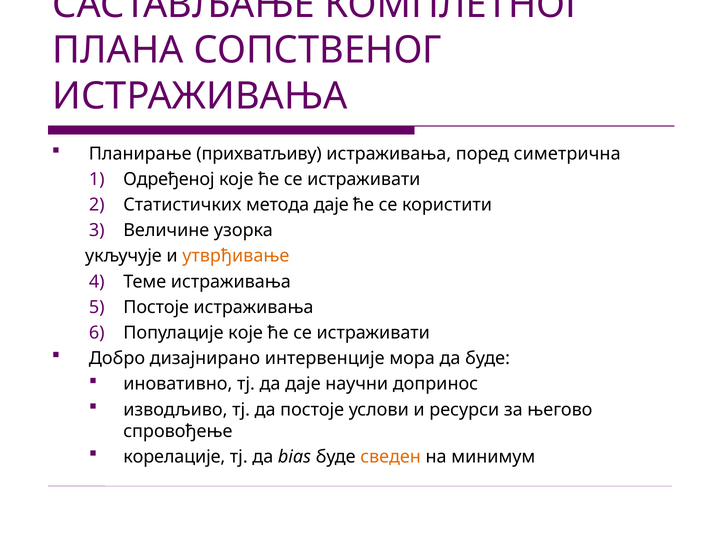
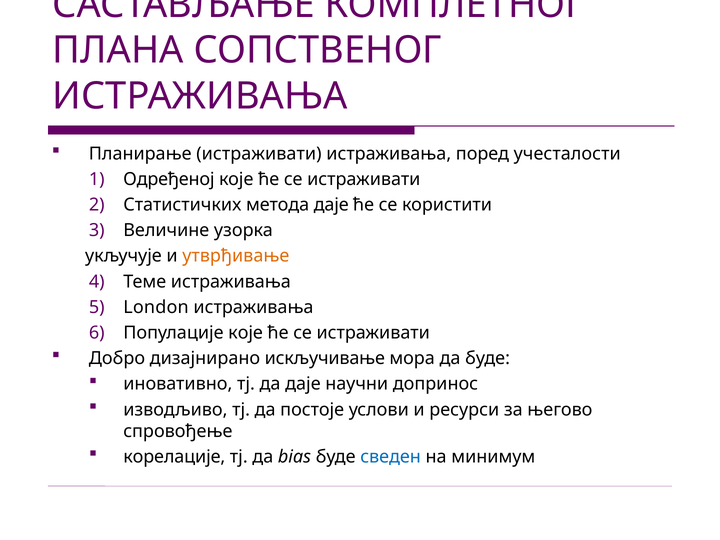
Планирање прихватљиву: прихватљиву -> истраживати (259, 154)
симетрична: симетрична -> учесталости (567, 154)
Постоје: Постоје -> London (156, 307)
интервенције: интервенције -> искључивање (325, 358)
сведен colour: orange -> blue (391, 457)
